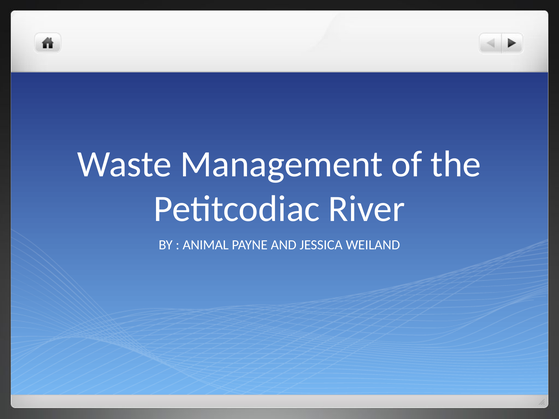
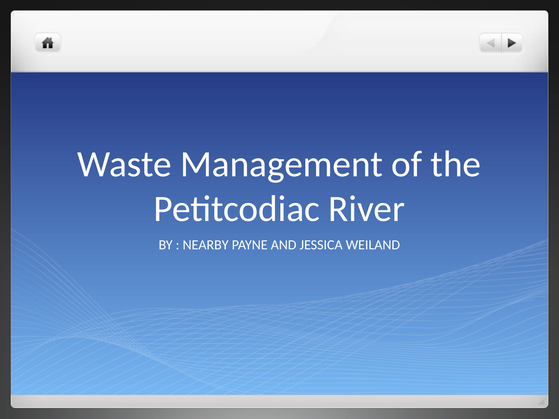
ANIMAL: ANIMAL -> NEARBY (206, 245)
